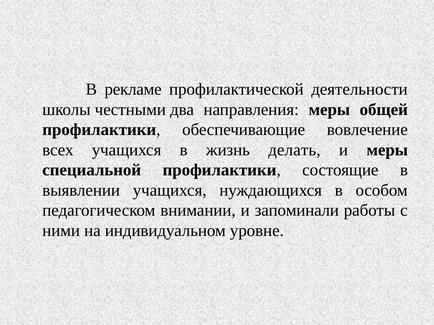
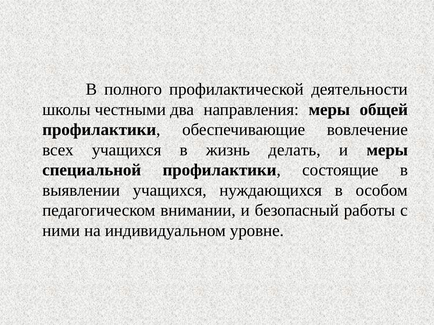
рекламе: рекламе -> полного (133, 89)
запоминали: запоминали -> безопасный (297, 211)
